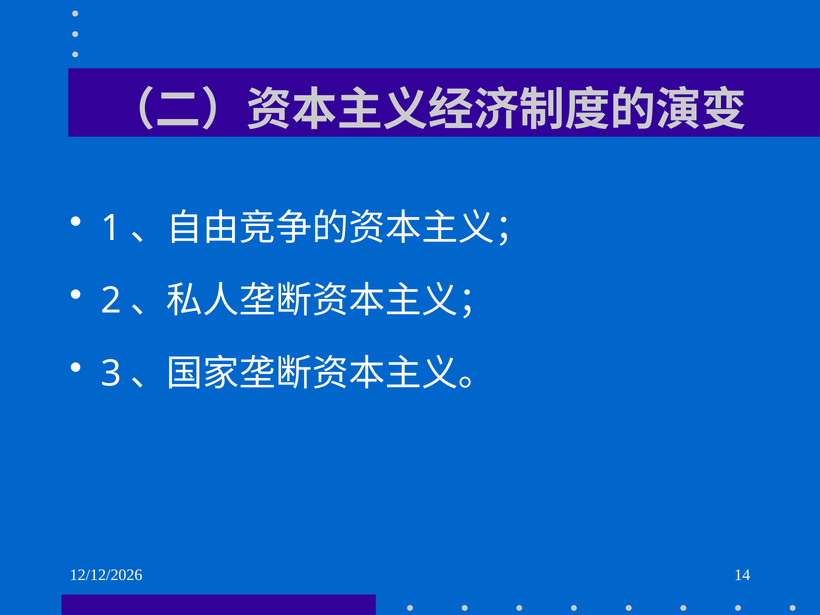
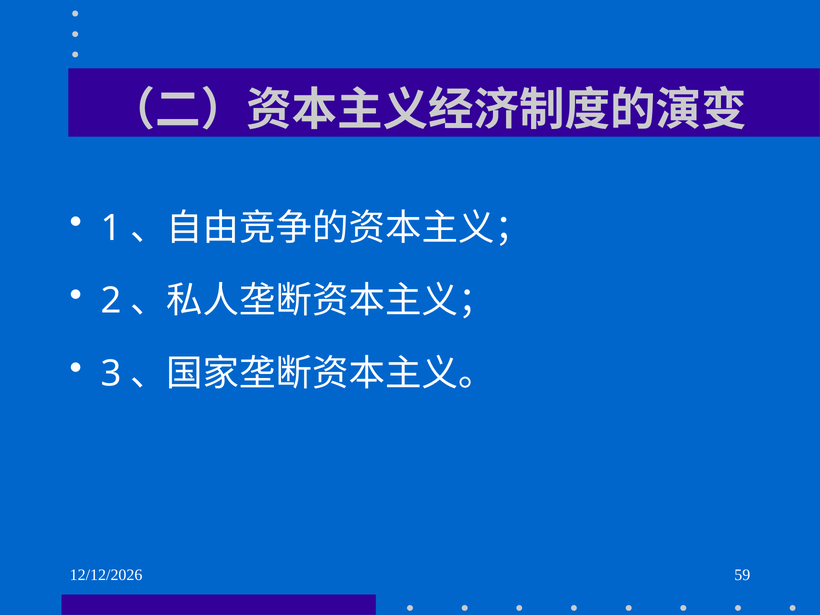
14: 14 -> 59 (742, 575)
